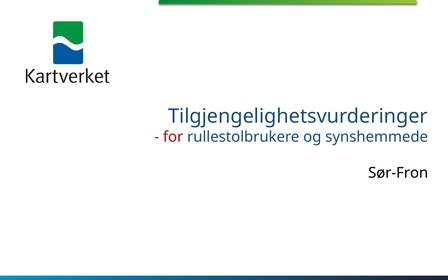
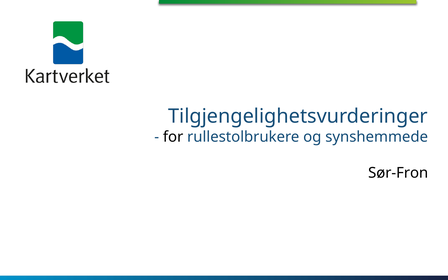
for colour: red -> black (173, 137)
